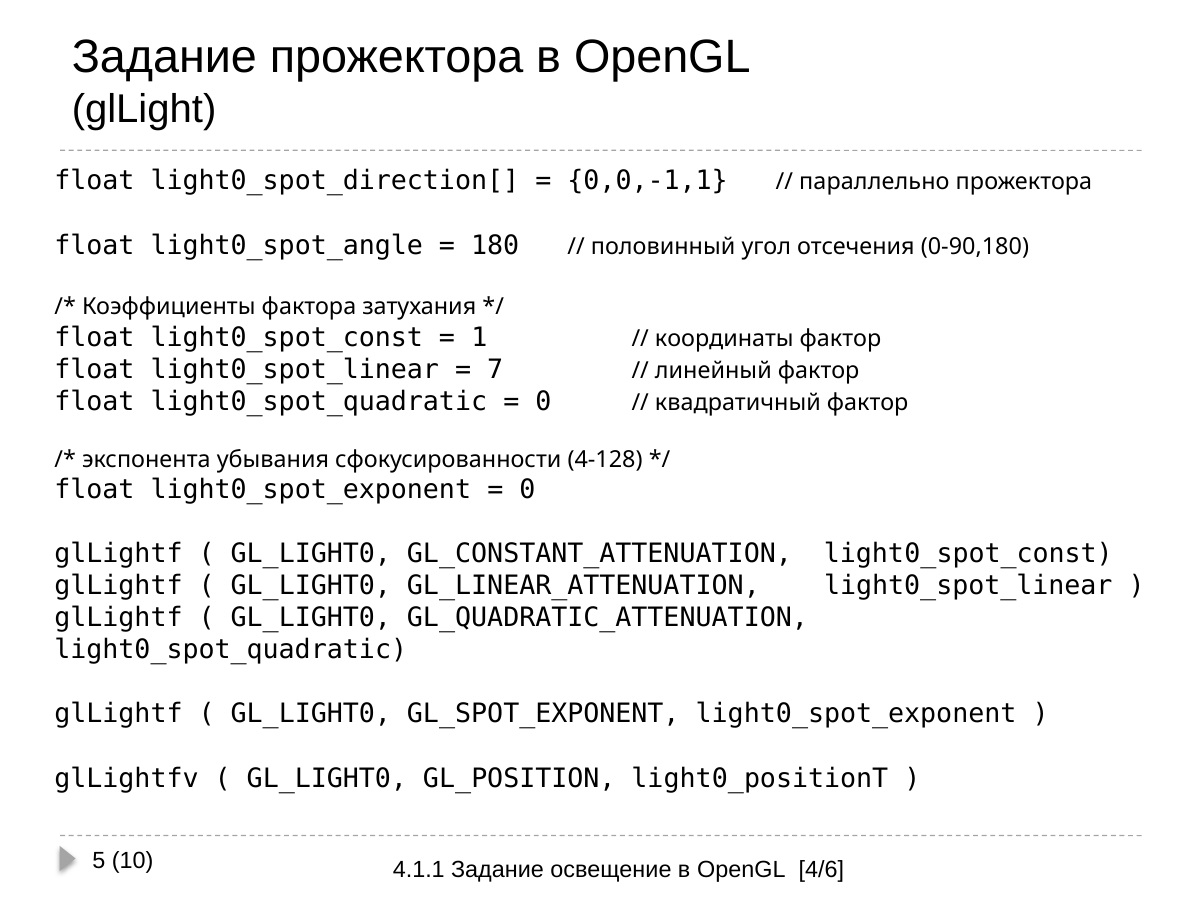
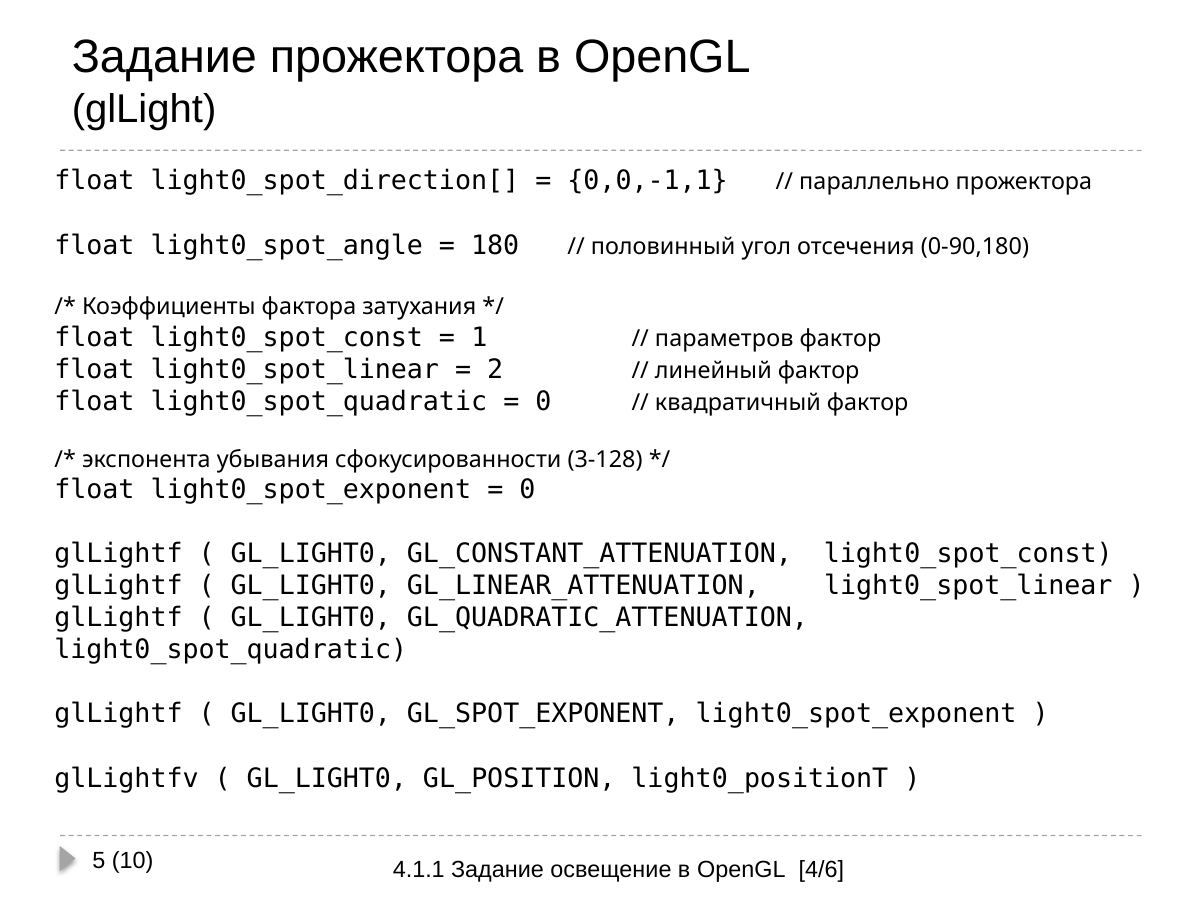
координаты: координаты -> параметров (724, 338)
7: 7 -> 2 (495, 369)
4-128: 4-128 -> 3-128 (605, 459)
